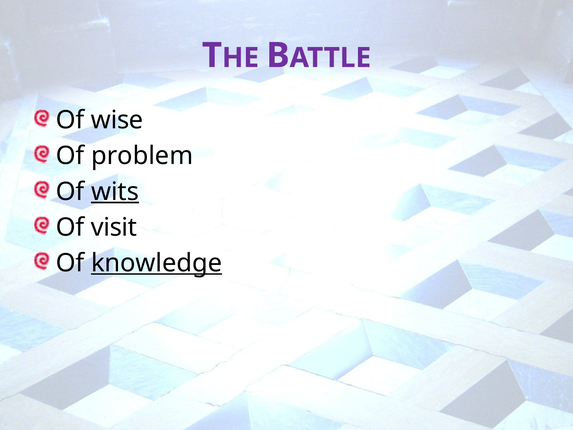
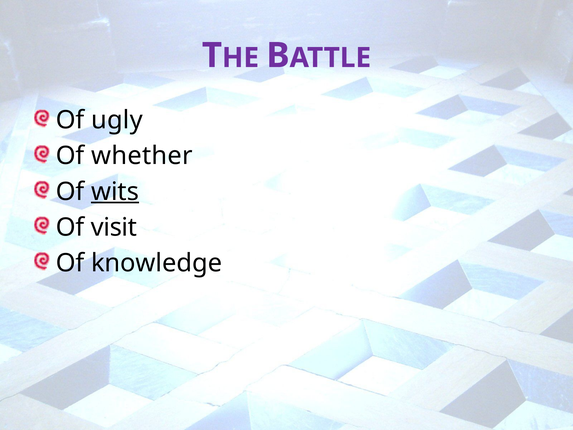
wise: wise -> ugly (117, 120)
problem: problem -> whether (142, 156)
knowledge underline: present -> none (157, 263)
